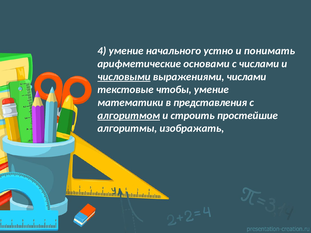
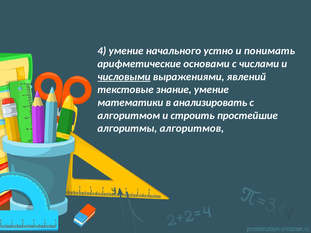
выражениями числами: числами -> явлений (246, 77)
чтобы: чтобы -> знание (174, 90)
представления: представления -> анализировать (210, 103)
алгоритмом underline: present -> none (129, 116)
изображать: изображать -> алгоритмов (192, 129)
